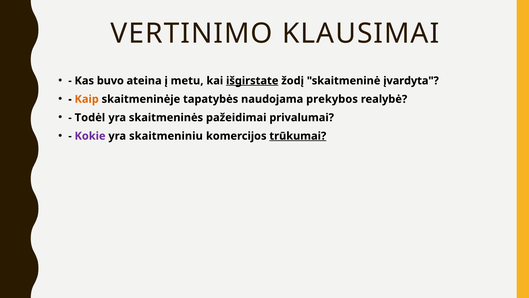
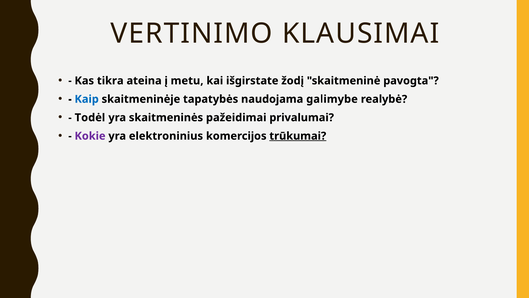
buvo: buvo -> tikra (110, 81)
išgirstate underline: present -> none (252, 81)
įvardyta: įvardyta -> pavogta (411, 81)
Kaip colour: orange -> blue (87, 99)
prekybos: prekybos -> galimybe (332, 99)
skaitmeniniu: skaitmeniniu -> elektroninius (166, 136)
